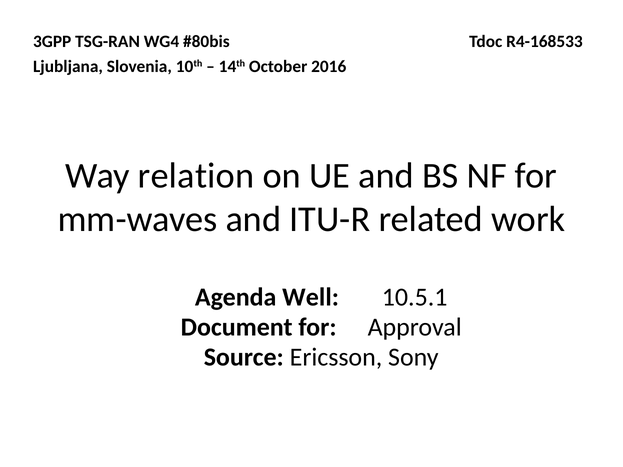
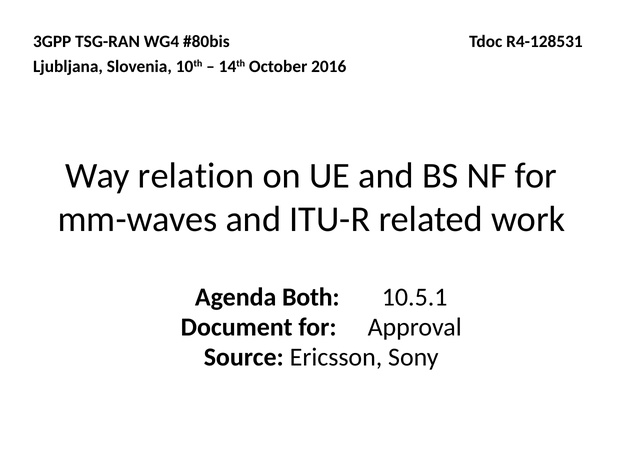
R4-168533: R4-168533 -> R4-128531 (544, 41)
Well: Well -> Both (311, 297)
